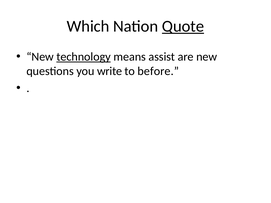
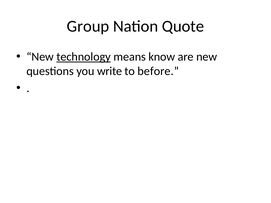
Which: Which -> Group (88, 26)
Quote underline: present -> none (183, 26)
assist: assist -> know (162, 57)
